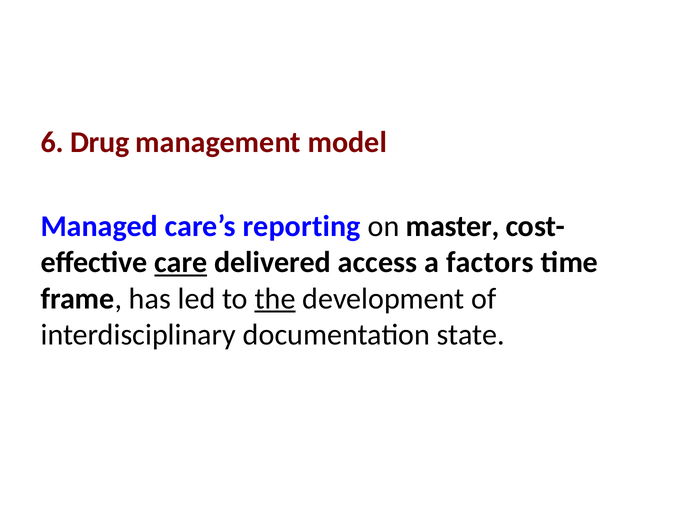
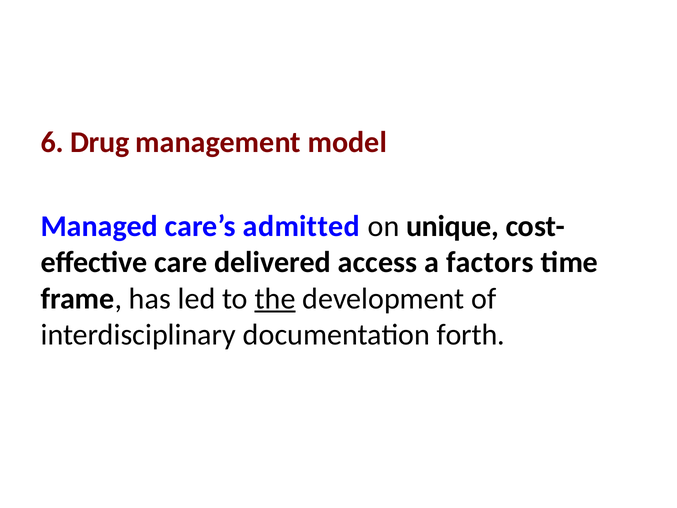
reporting: reporting -> admitted (301, 226)
master: master -> unique (453, 226)
care underline: present -> none (181, 262)
state: state -> forth (471, 335)
